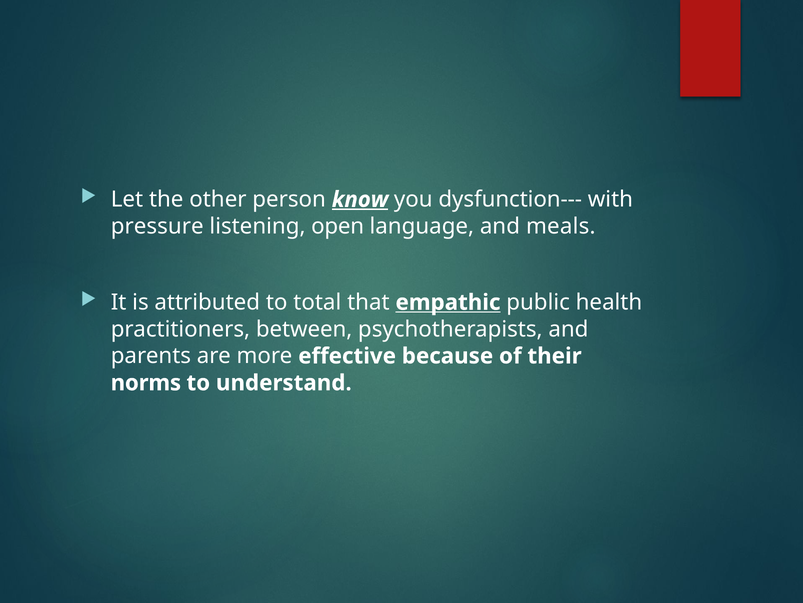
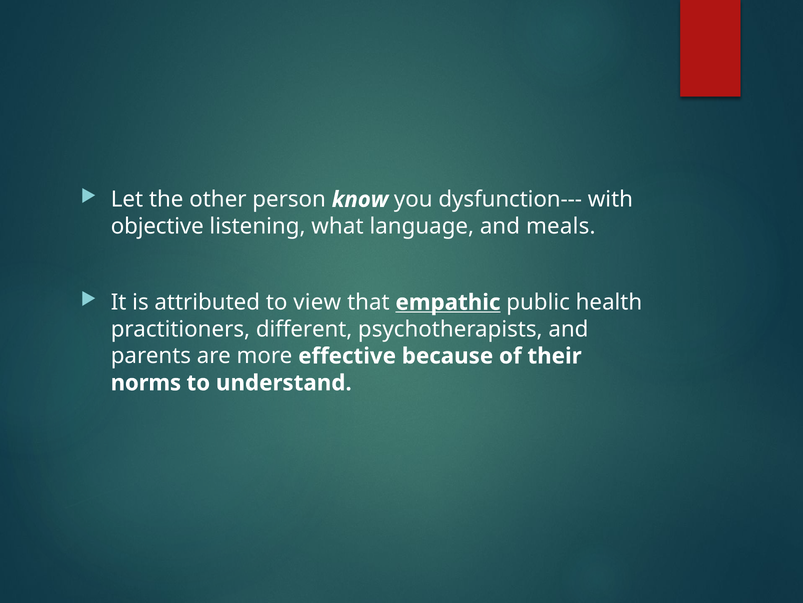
know underline: present -> none (360, 199)
pressure: pressure -> objective (157, 226)
open: open -> what (337, 226)
total: total -> view (317, 302)
between: between -> different (304, 329)
